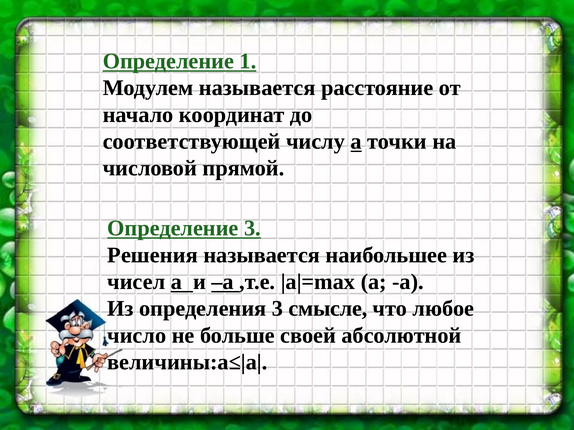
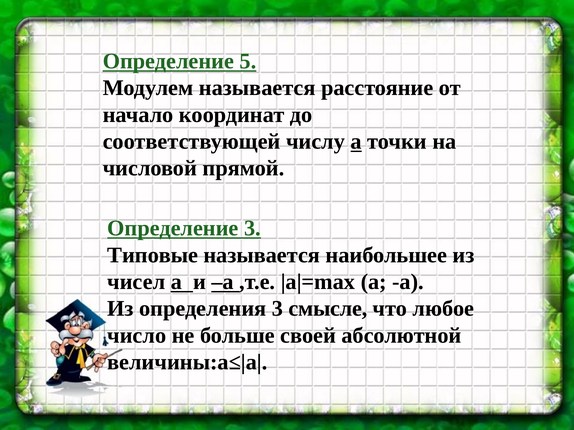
1: 1 -> 5 (248, 61)
Решения: Решения -> Типовые (153, 255)
